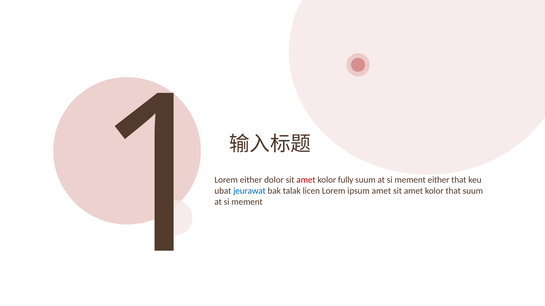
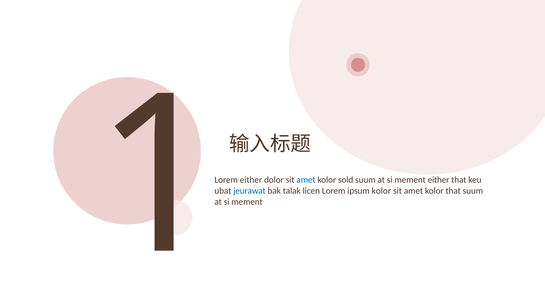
amet colour: red -> blue (306, 180)
fully: fully -> sold (346, 180)
ipsum amet: amet -> kolor (381, 191)
